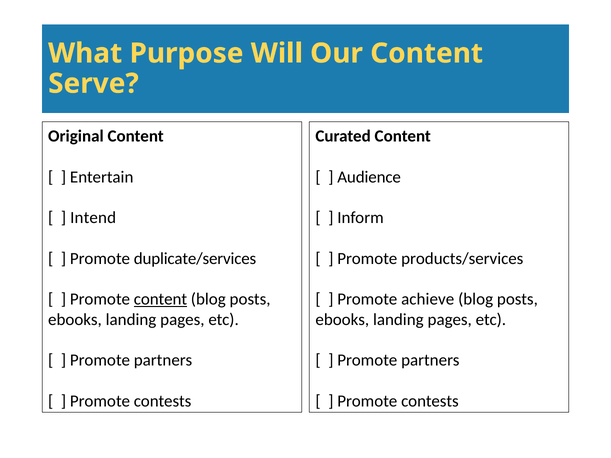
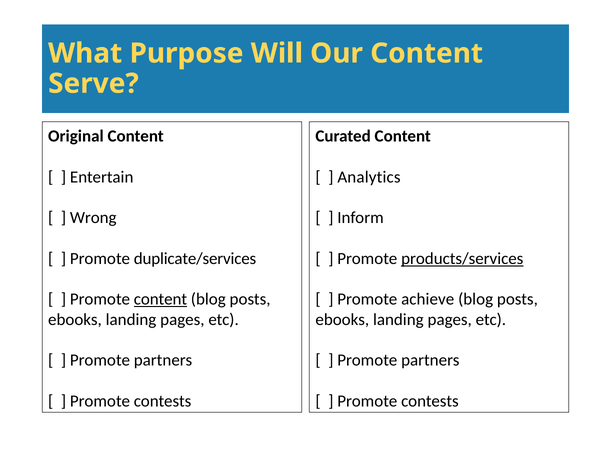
Audience: Audience -> Analytics (369, 177)
Intend: Intend -> Wrong (93, 218)
products/services underline: none -> present (462, 259)
